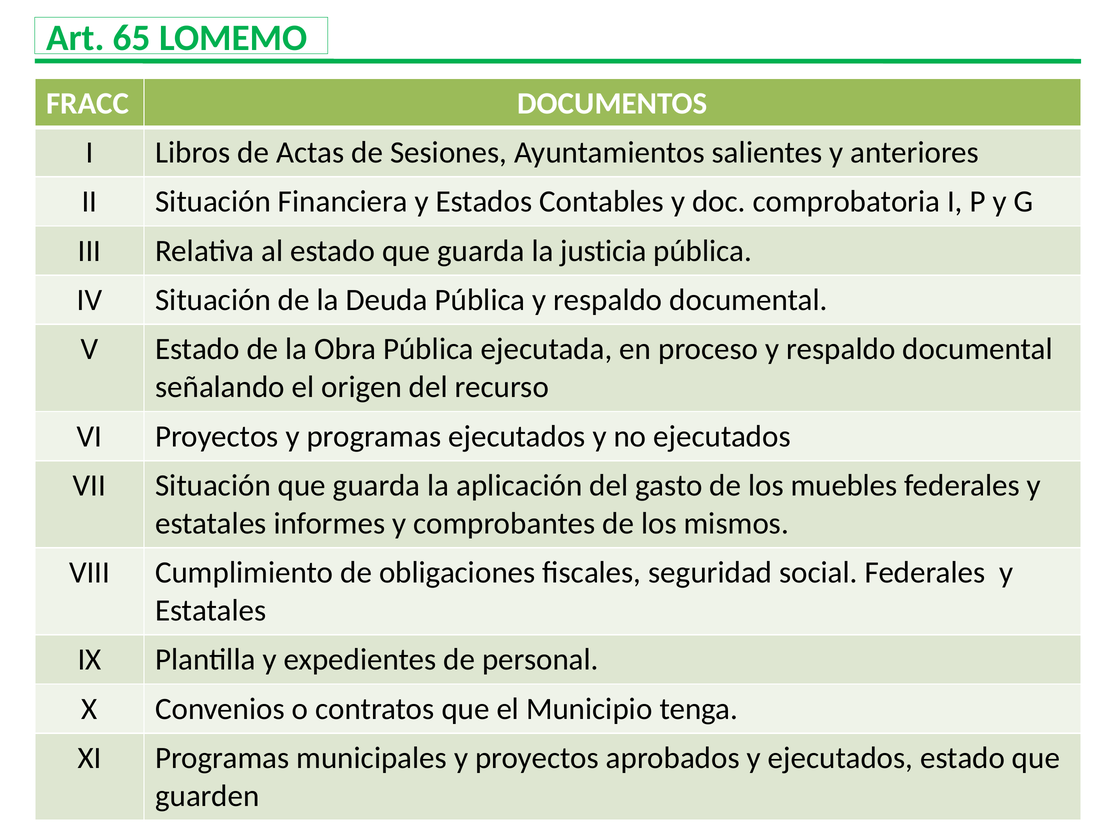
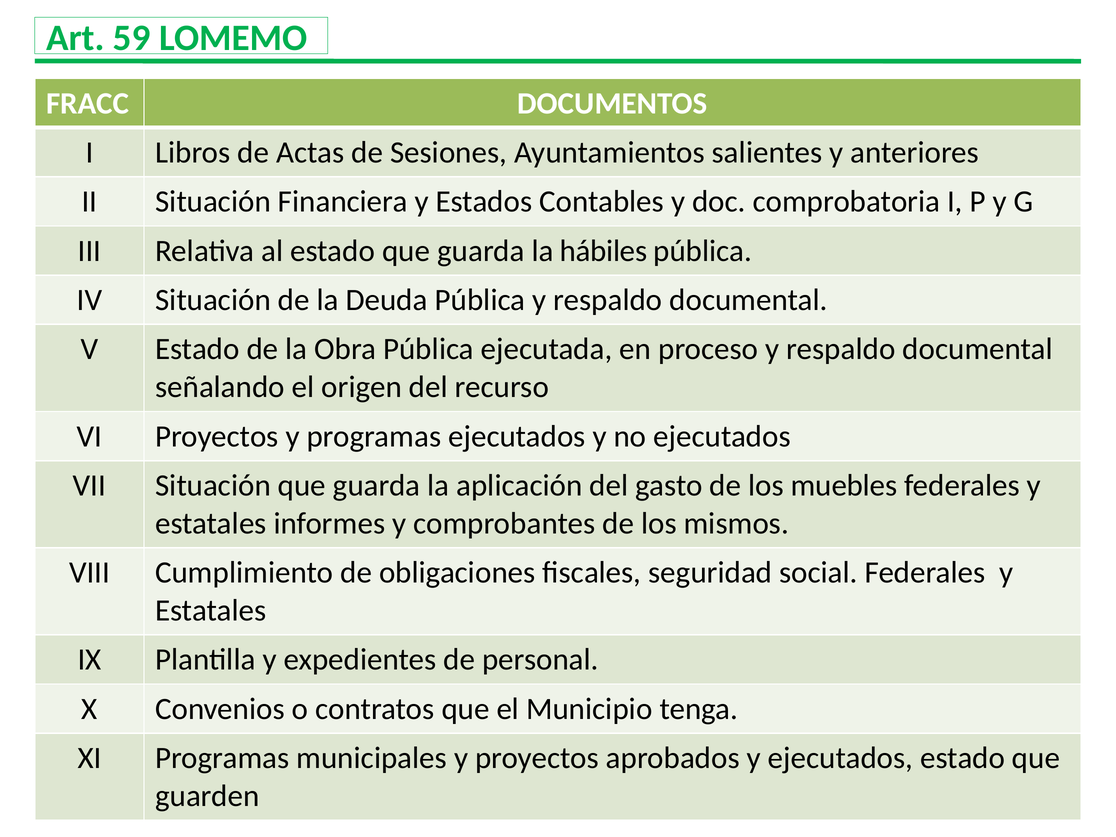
65: 65 -> 59 (132, 38)
justicia: justicia -> hábiles (604, 251)
